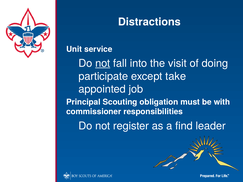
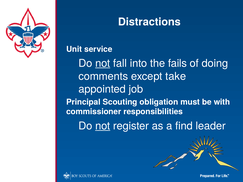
visit: visit -> fails (177, 63)
participate: participate -> comments (103, 76)
not underline: none -> present (103, 126)
